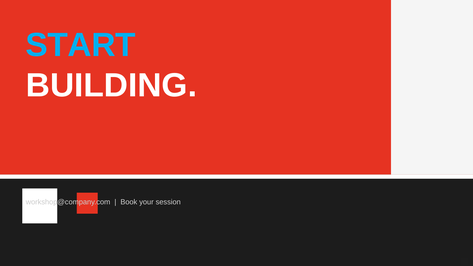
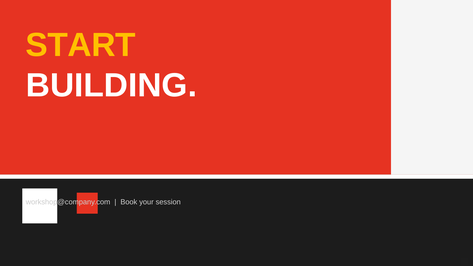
START colour: light blue -> yellow (81, 45)
